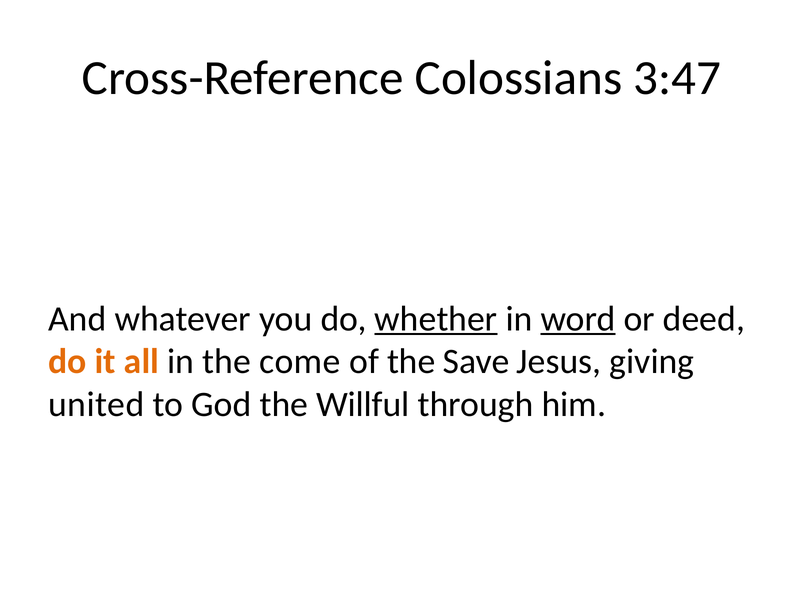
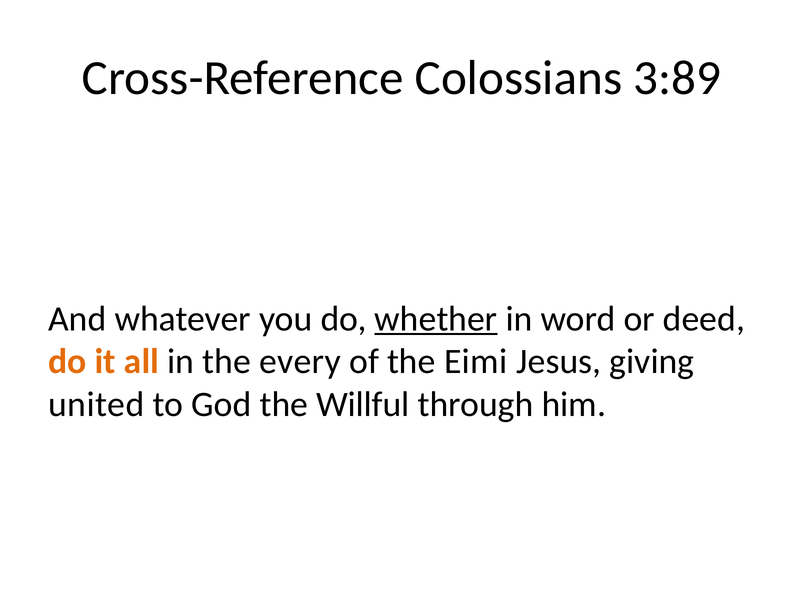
3:47: 3:47 -> 3:89 (677, 78)
word underline: present -> none (578, 319)
come: come -> every (300, 362)
Save: Save -> Eimi (476, 362)
